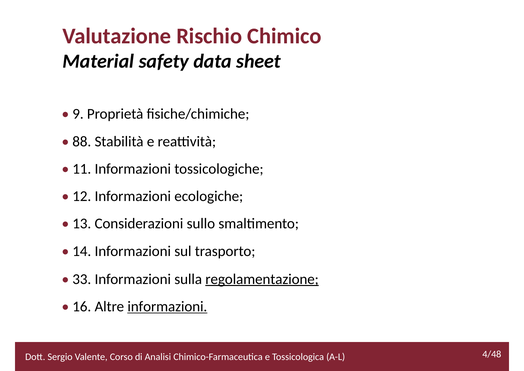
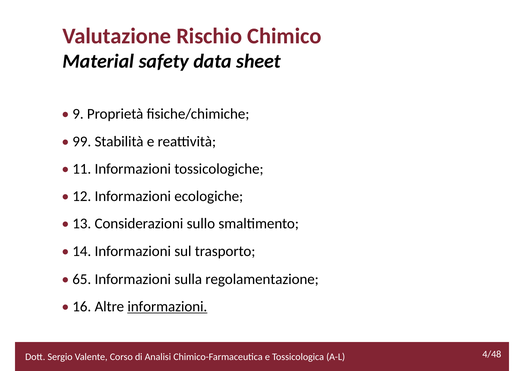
88: 88 -> 99 (82, 141)
33: 33 -> 65 (82, 279)
regolamentazione underline: present -> none (262, 279)
